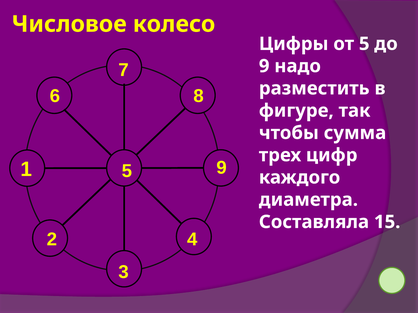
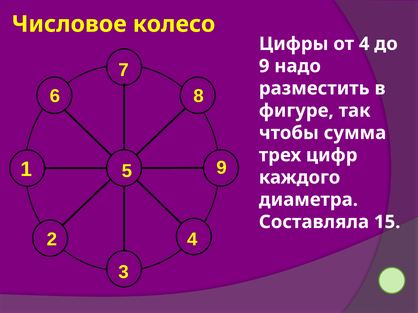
от 5: 5 -> 4 (364, 44)
